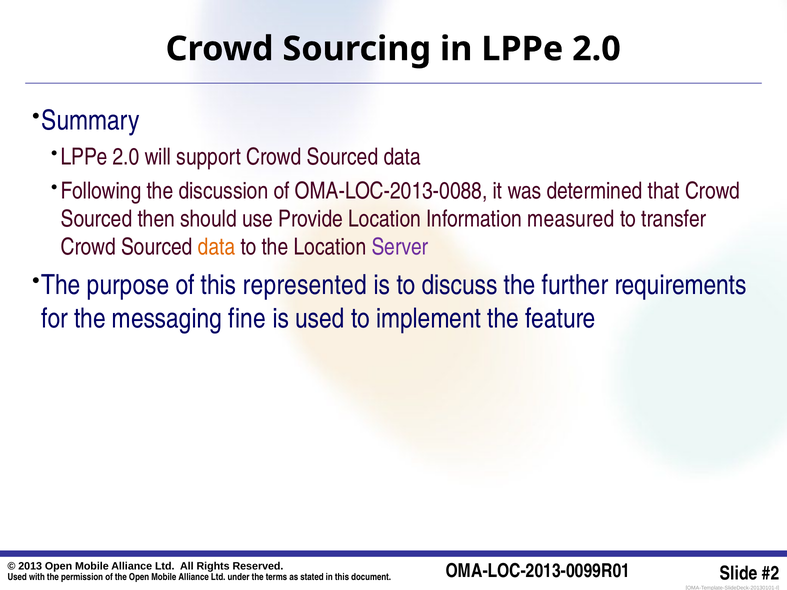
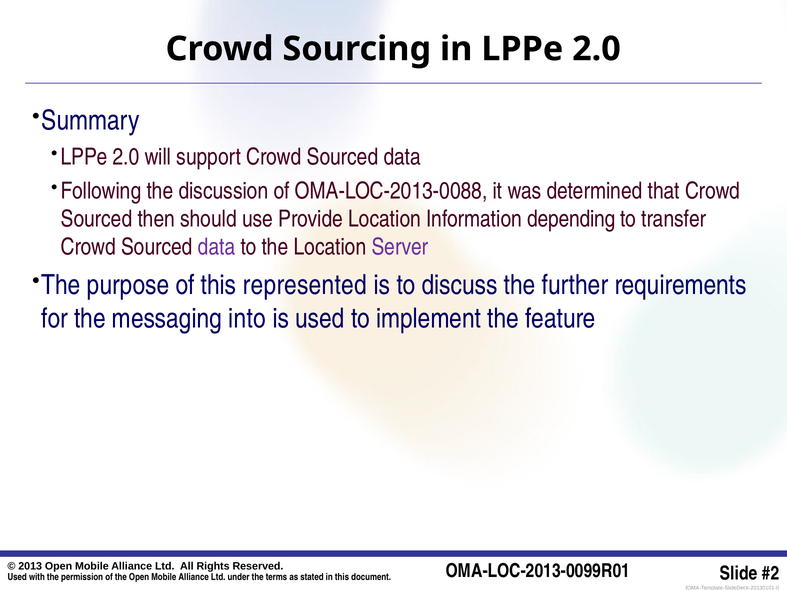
measured: measured -> depending (571, 219)
data colour: orange -> purple (217, 247)
fine: fine -> into (247, 319)
